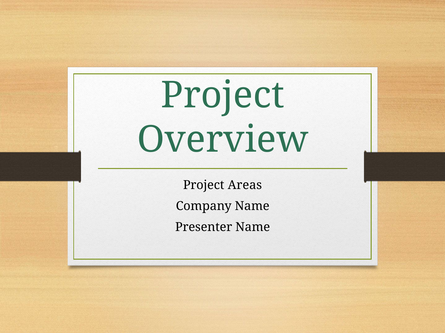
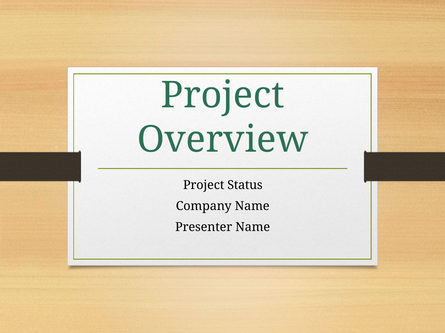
Areas: Areas -> Status (245, 186)
